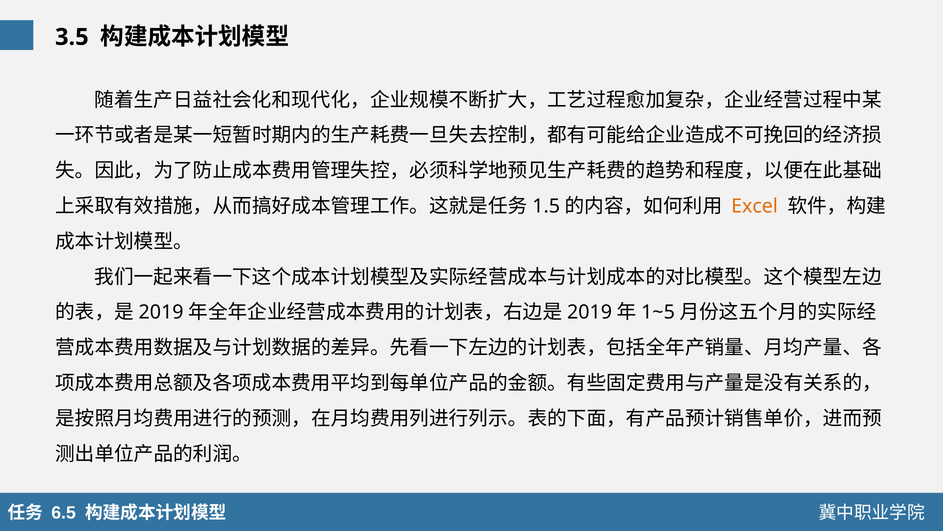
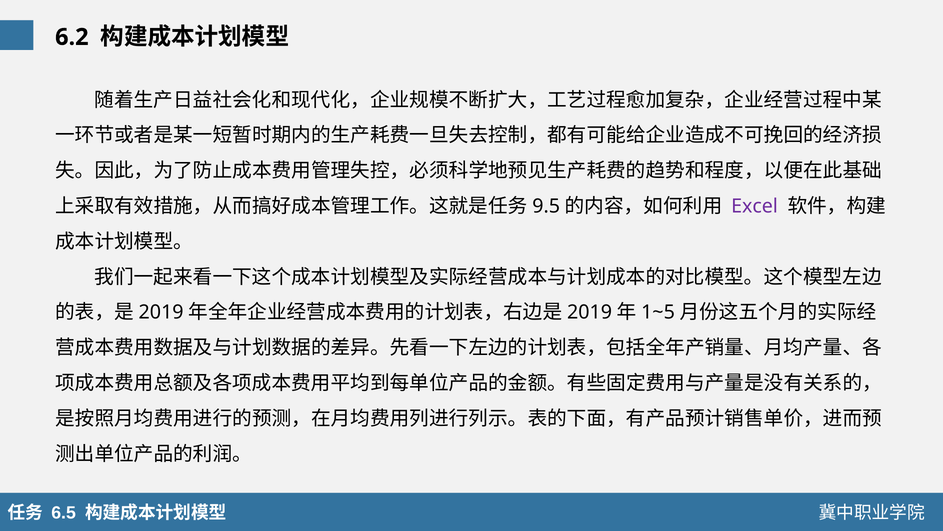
3.5: 3.5 -> 6.2 (72, 37)
1.5: 1.5 -> 9.5 (546, 206)
Excel colour: orange -> purple (755, 206)
